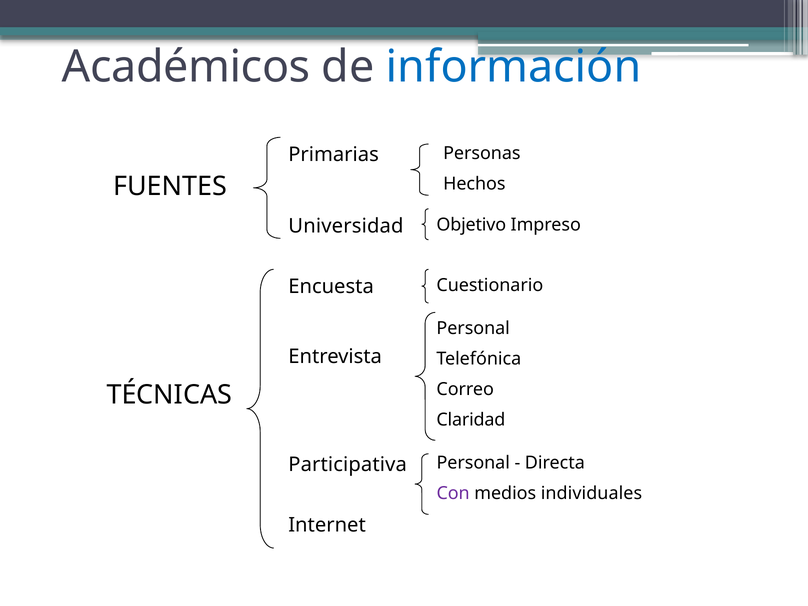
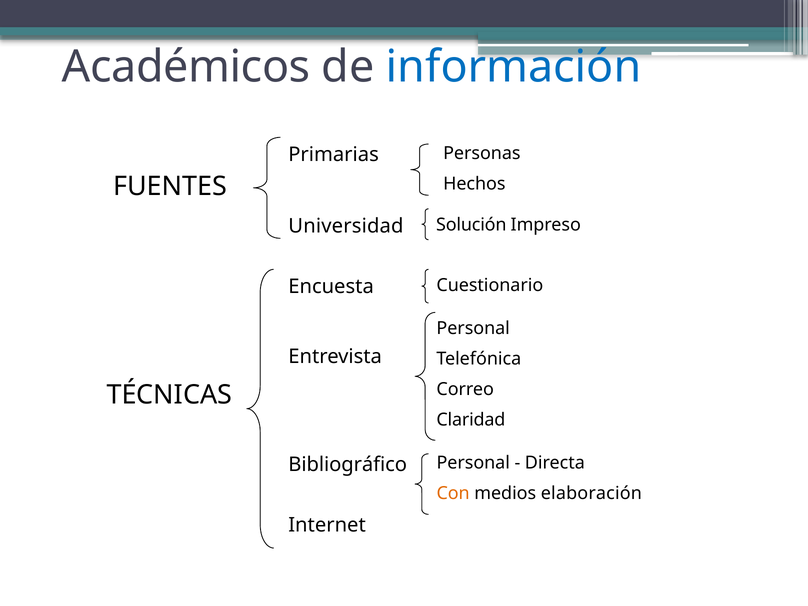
Objetivo: Objetivo -> Solución (471, 225)
Participativa: Participativa -> Bibliográfico (348, 465)
Con colour: purple -> orange (453, 494)
individuales: individuales -> elaboración (591, 494)
